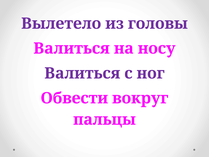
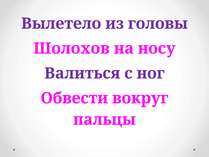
Валиться: Валиться -> Шолохов (72, 48)
